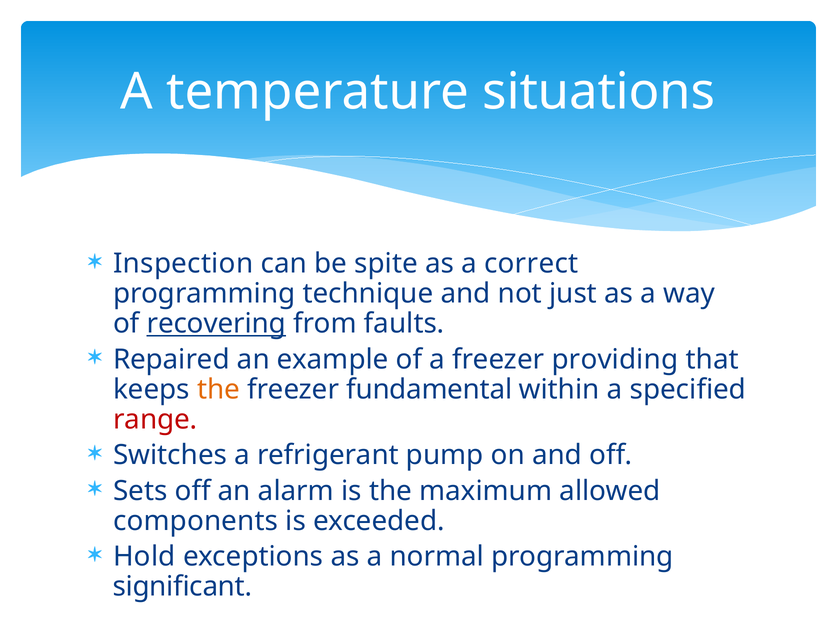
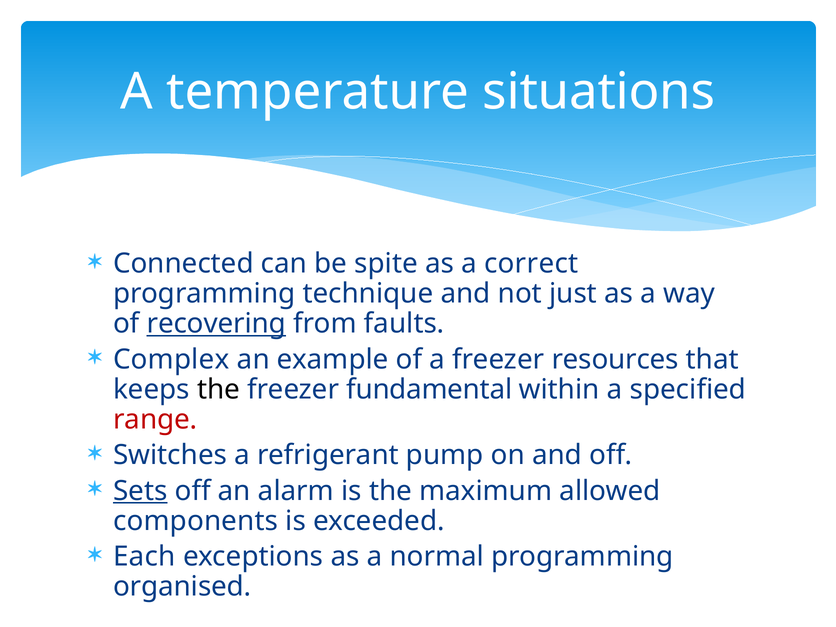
Inspection: Inspection -> Connected (183, 264)
Repaired: Repaired -> Complex (171, 359)
providing: providing -> resources (615, 359)
the colour: orange -> black (219, 389)
Sets underline: none -> present (140, 491)
Hold: Hold -> Each (144, 557)
significant: significant -> organised (182, 587)
